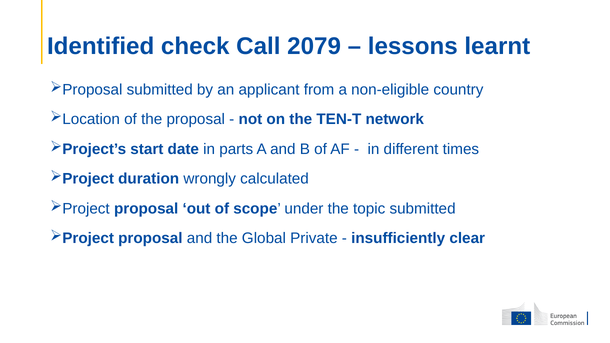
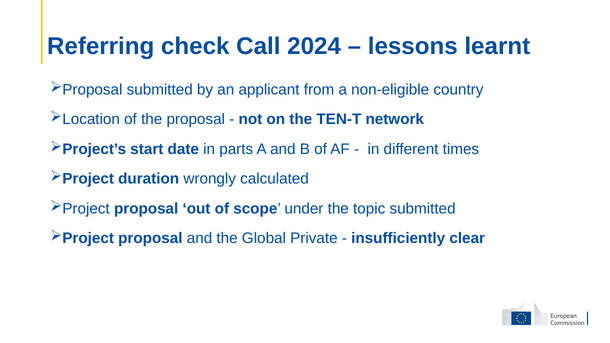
Identified: Identified -> Referring (101, 47)
2079: 2079 -> 2024 (314, 47)
